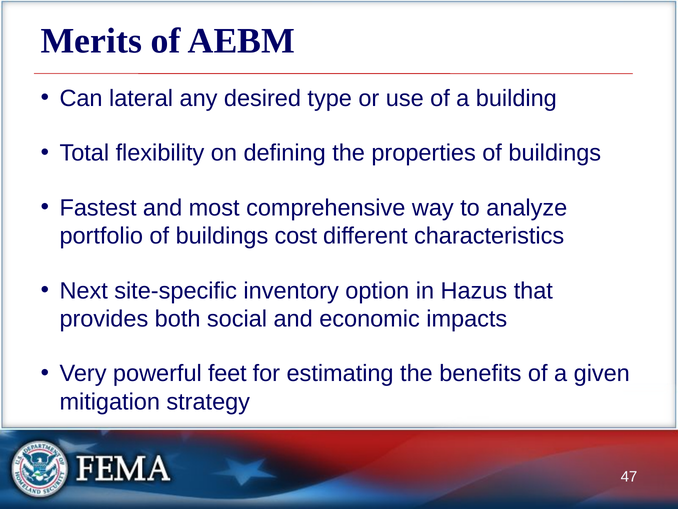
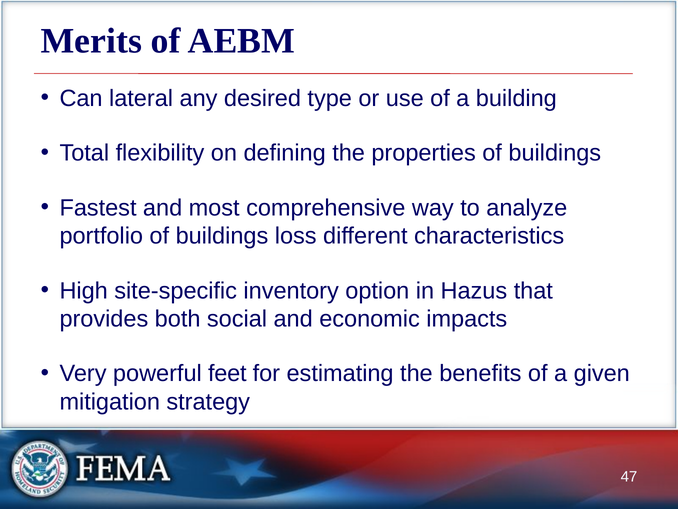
cost: cost -> loss (296, 236)
Next: Next -> High (84, 290)
